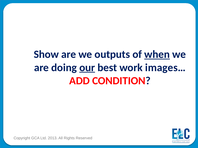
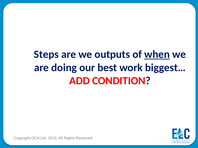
Show: Show -> Steps (46, 55)
our underline: present -> none (87, 68)
images…: images… -> biggest… (165, 68)
